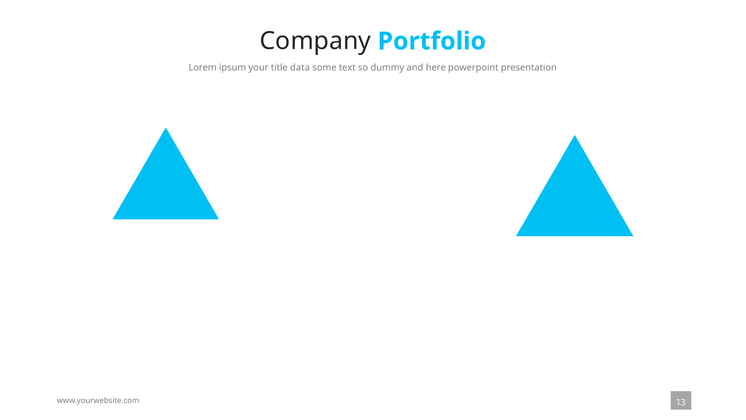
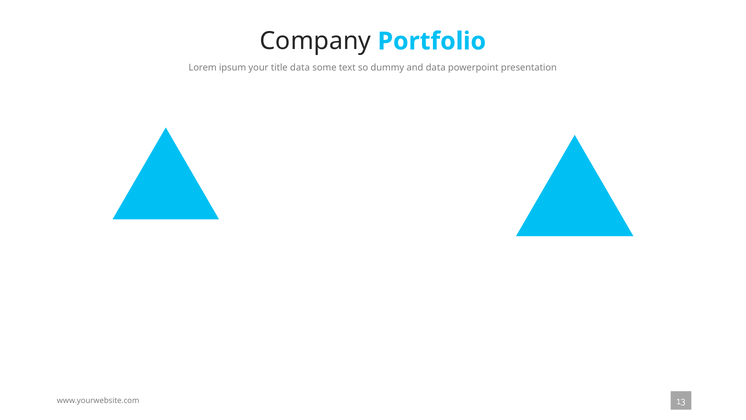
and here: here -> data (436, 68)
